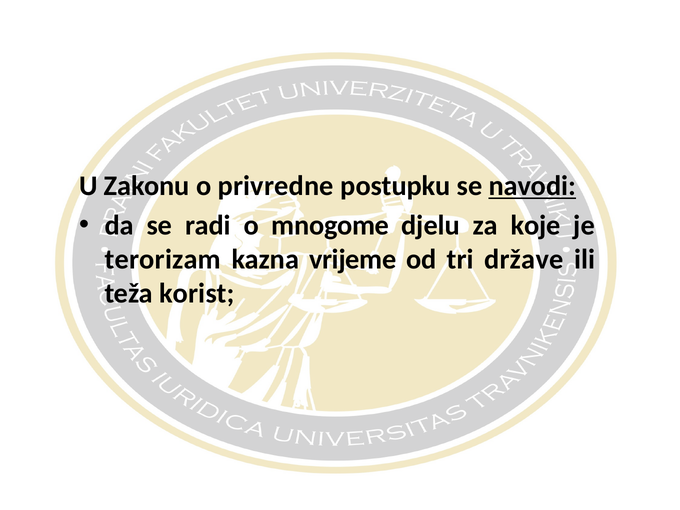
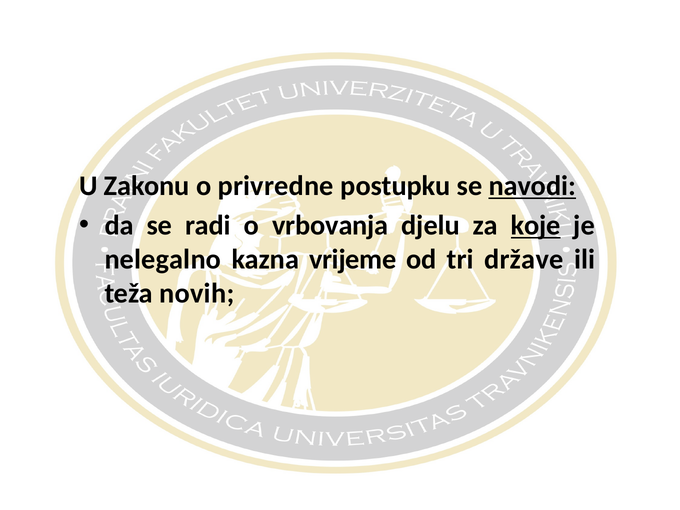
mnogome: mnogome -> vrbovanja (330, 226)
koje underline: none -> present (536, 226)
terorizam: terorizam -> nelegalno (163, 260)
korist: korist -> novih (197, 294)
